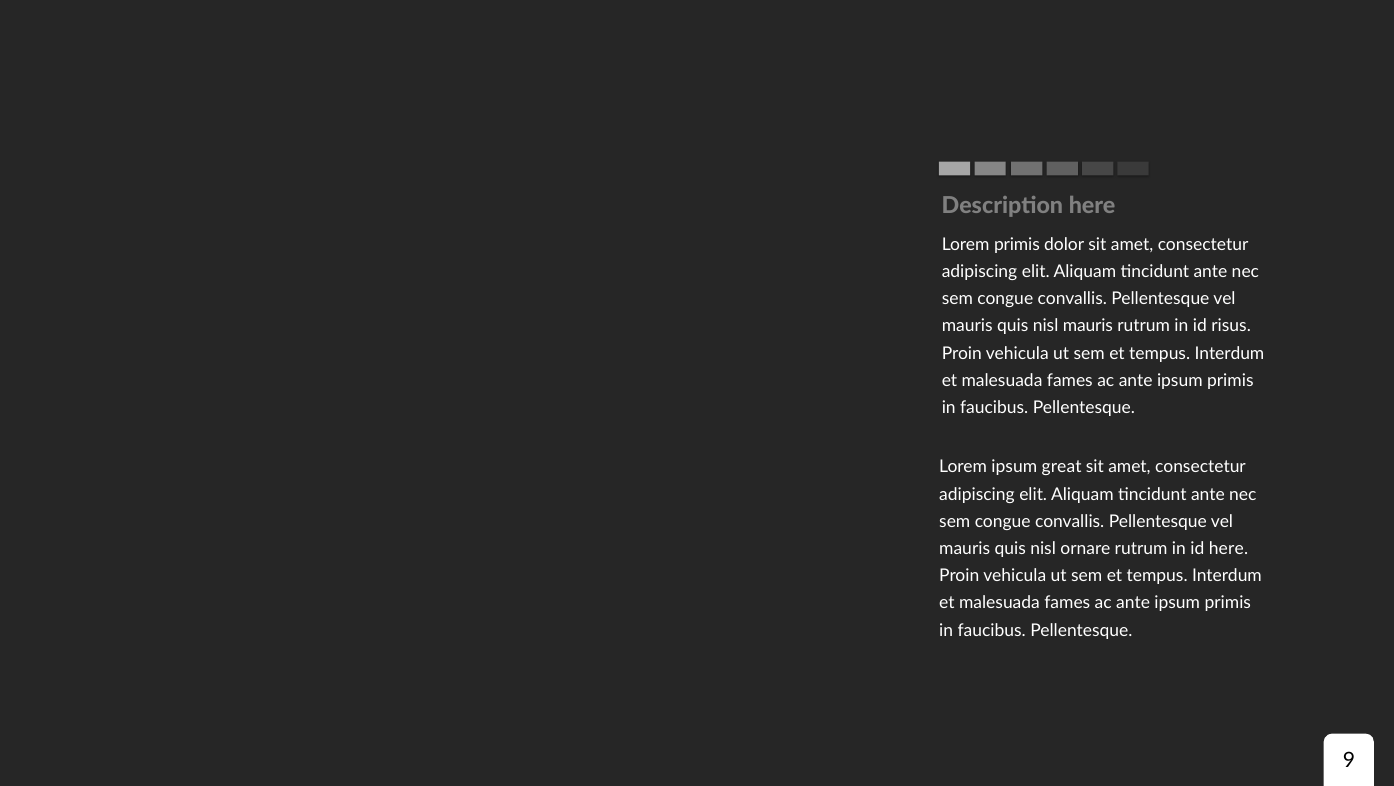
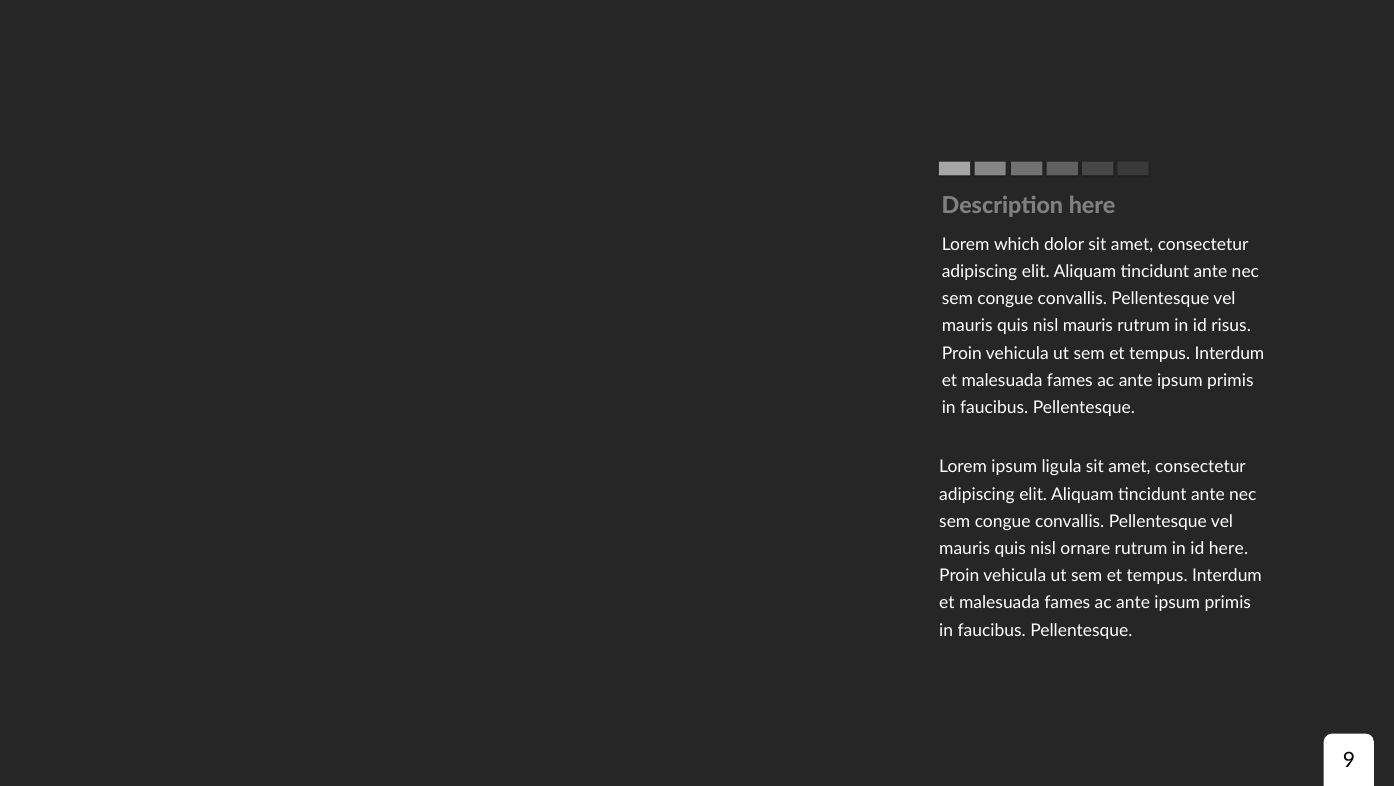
Lorem primis: primis -> which (1017, 244)
great: great -> ligula (1062, 467)
